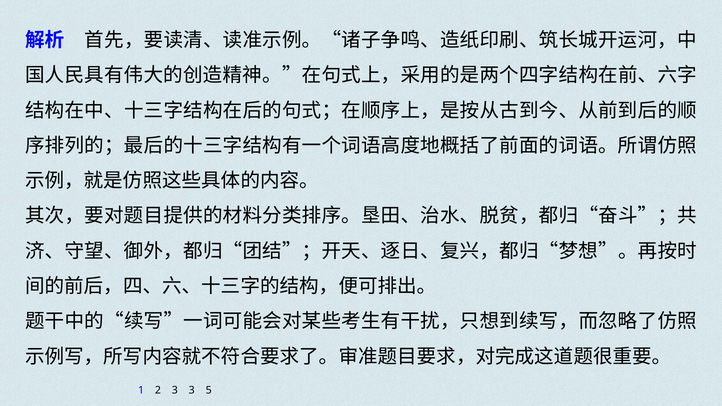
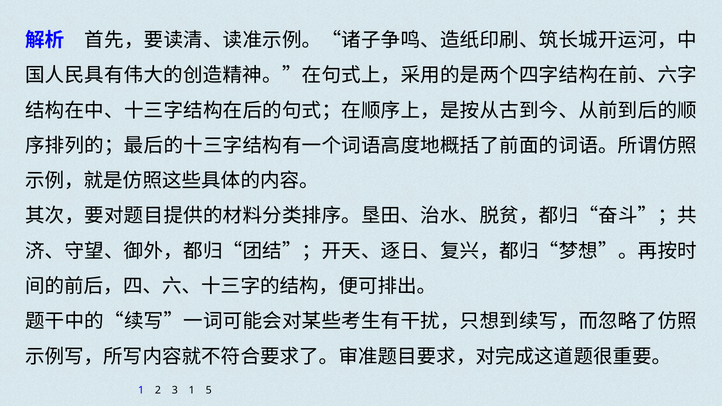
3 3: 3 -> 1 (192, 390)
